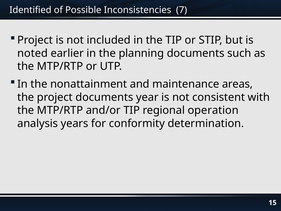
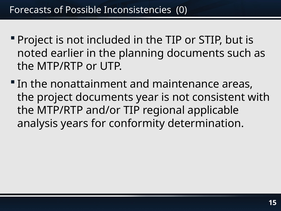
Identified: Identified -> Forecasts (30, 10)
7: 7 -> 0 (182, 10)
operation: operation -> applicable (213, 110)
